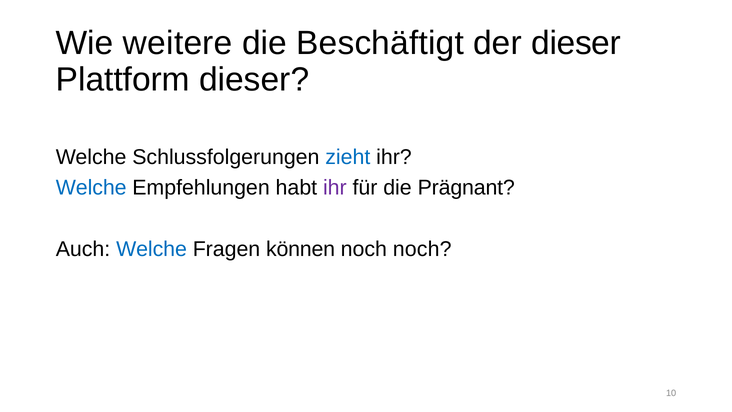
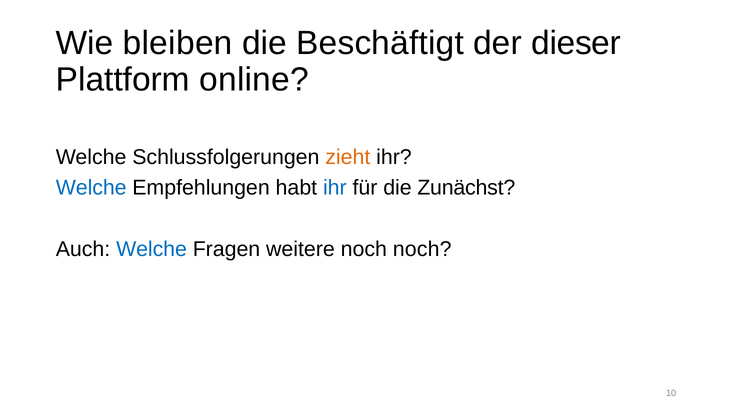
weitere: weitere -> bleiben (178, 43)
Plattform dieser: dieser -> online (254, 80)
zieht colour: blue -> orange (348, 157)
ihr colour: purple -> blue (335, 188)
Prägnant: Prägnant -> Zunächst (466, 188)
können: können -> weitere (300, 249)
